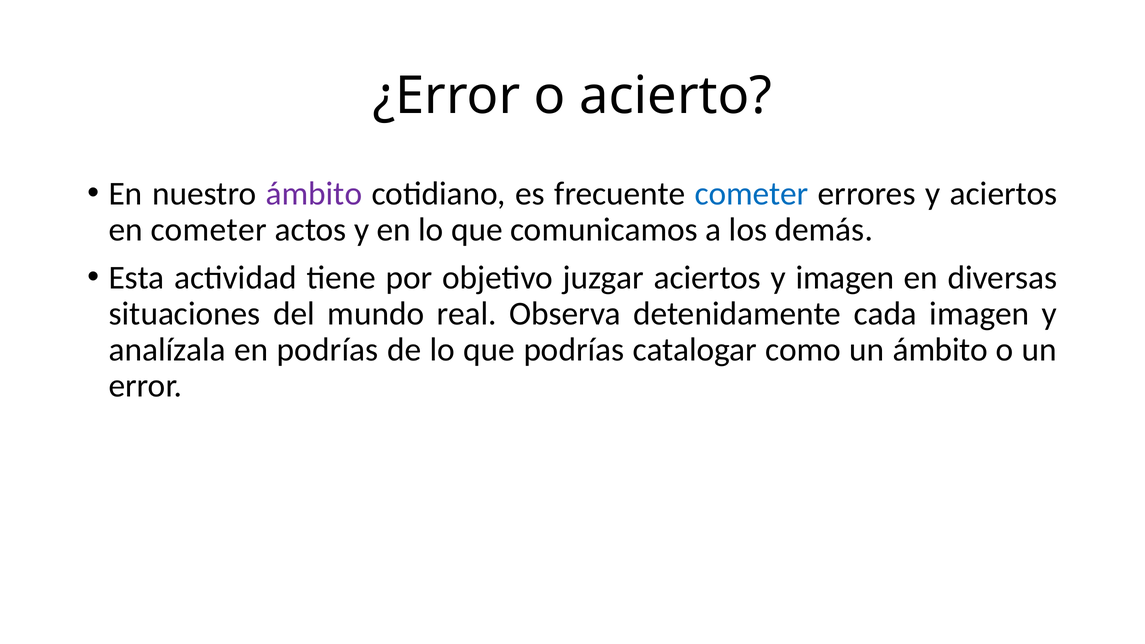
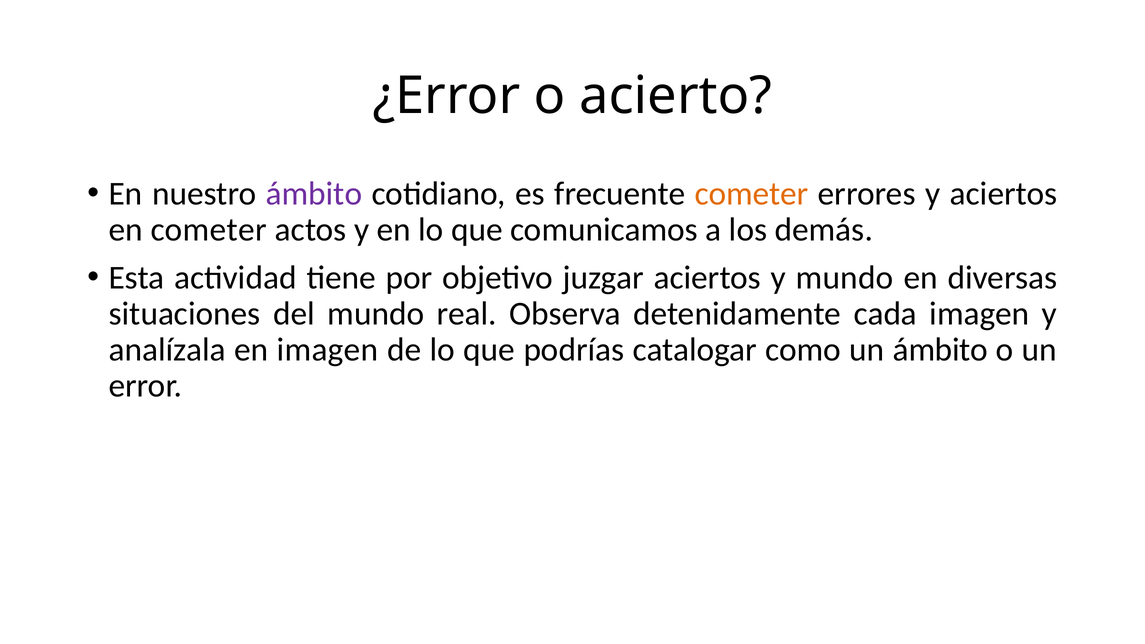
cometer colour: blue -> orange (752, 194)
y imagen: imagen -> mundo (845, 278)
en podrías: podrías -> imagen (328, 350)
